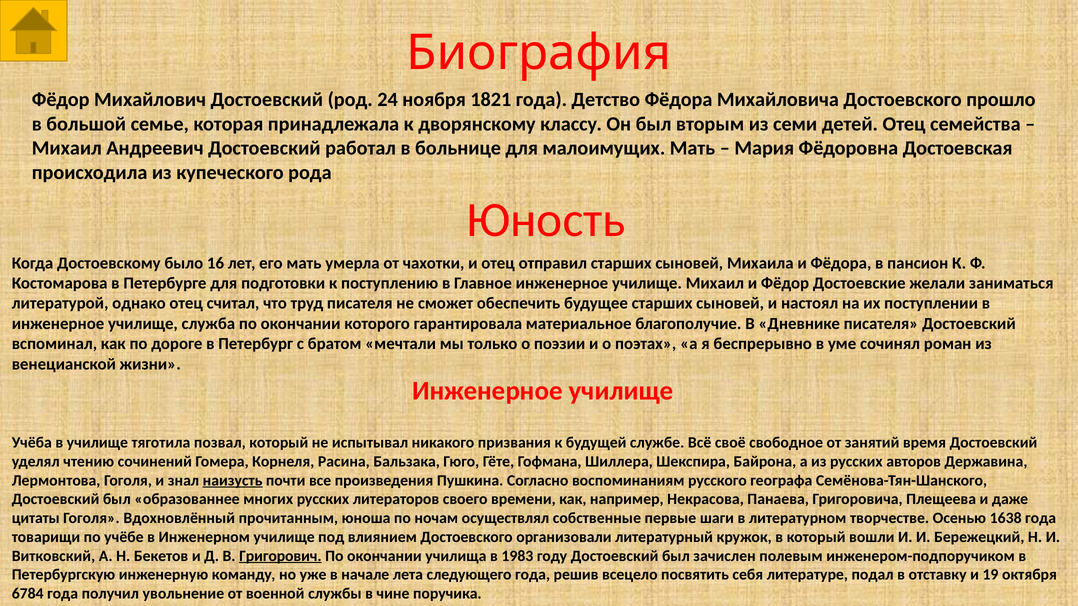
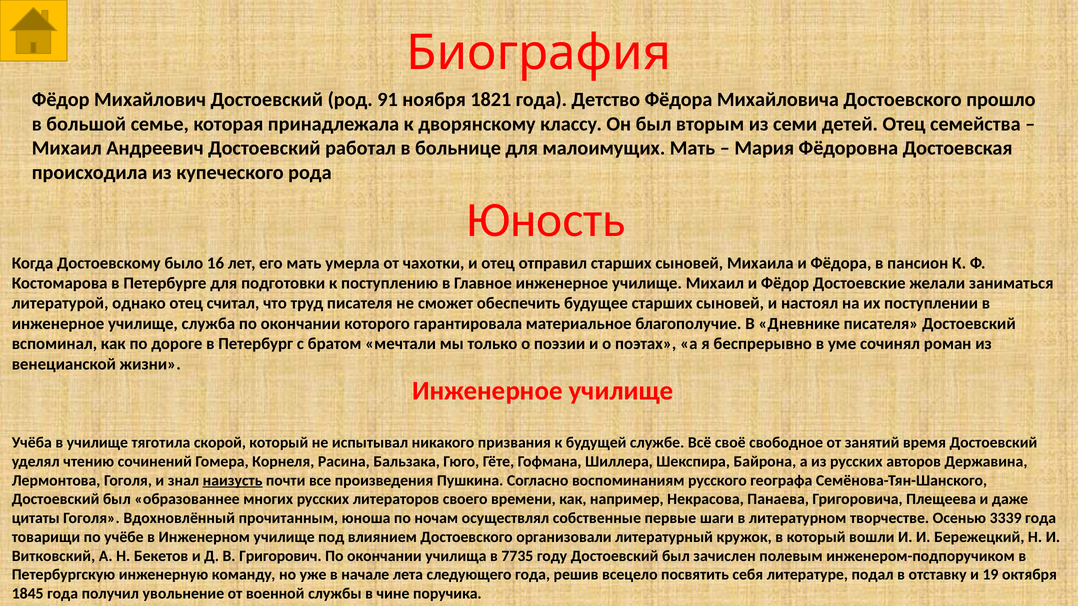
24: 24 -> 91 (388, 100)
позвал: позвал -> скорой (220, 443)
1638: 1638 -> 3339 (1006, 518)
Григорович underline: present -> none (280, 556)
1983: 1983 -> 7735 (517, 556)
6784: 6784 -> 1845 (28, 594)
